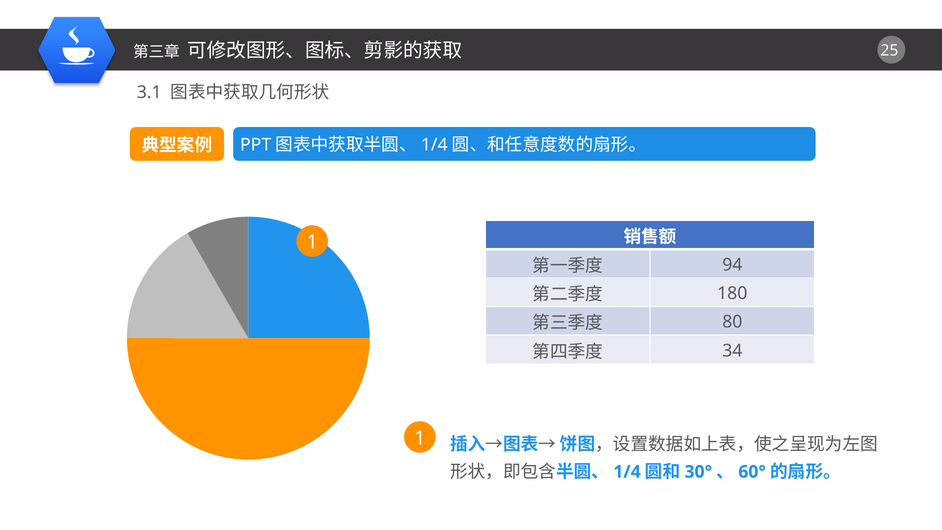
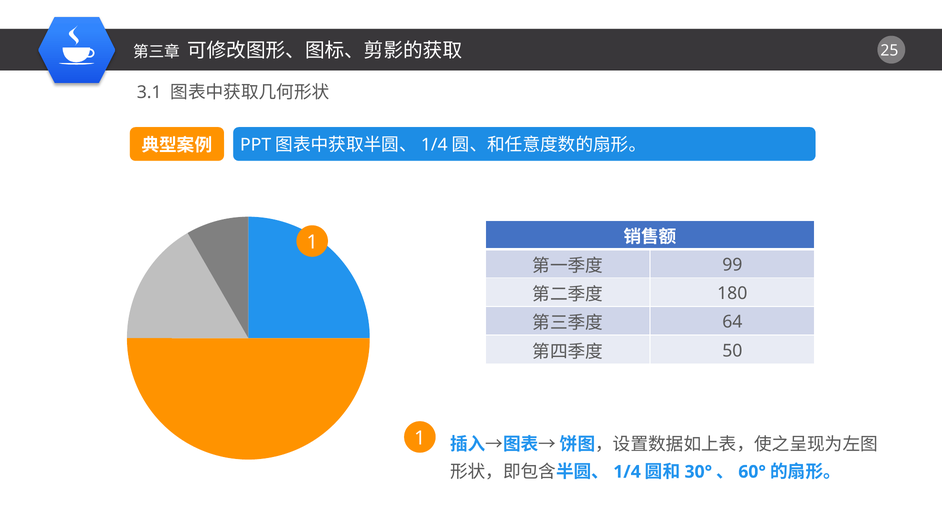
94: 94 -> 99 (732, 265)
80: 80 -> 64 (732, 322)
34: 34 -> 50 (732, 351)
